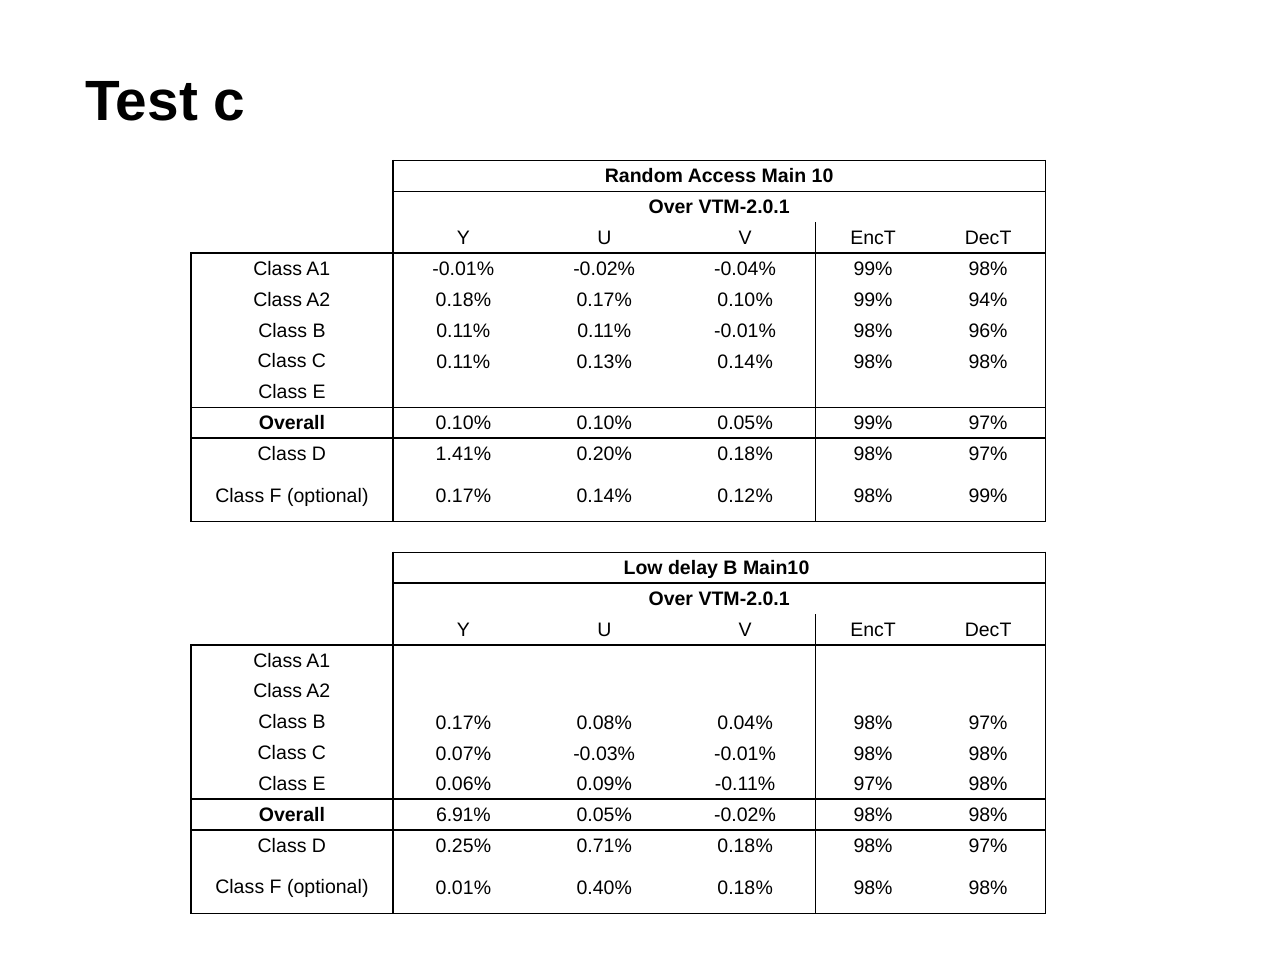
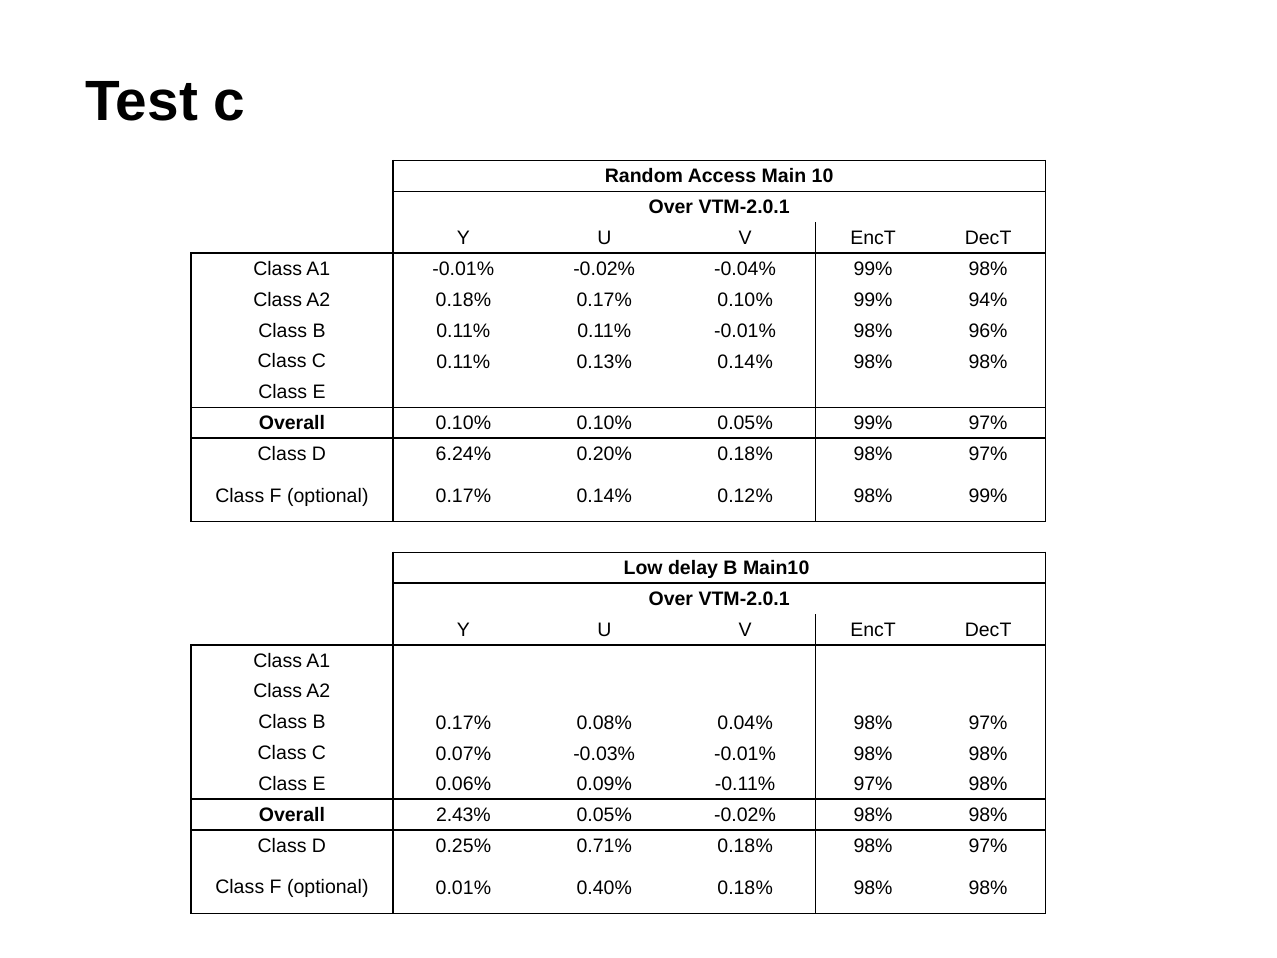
1.41%: 1.41% -> 6.24% (463, 454)
6.91%: 6.91% -> 2.43% (463, 815)
